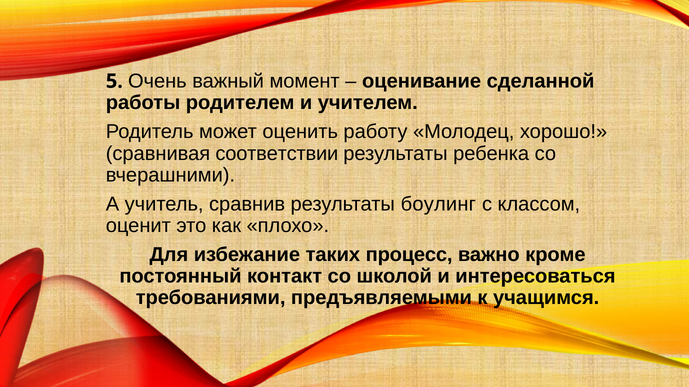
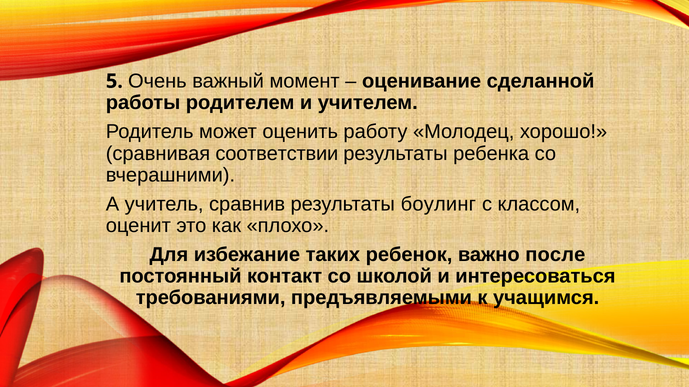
процесс: процесс -> ребенок (409, 255)
кроме: кроме -> после (555, 255)
